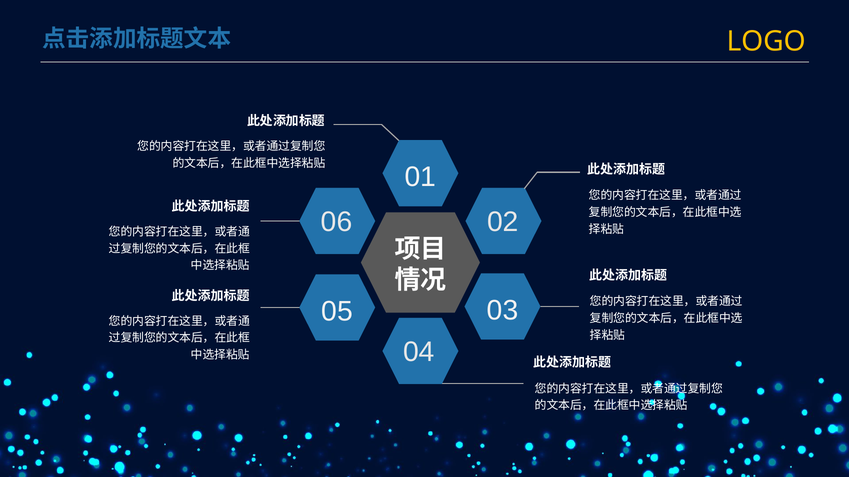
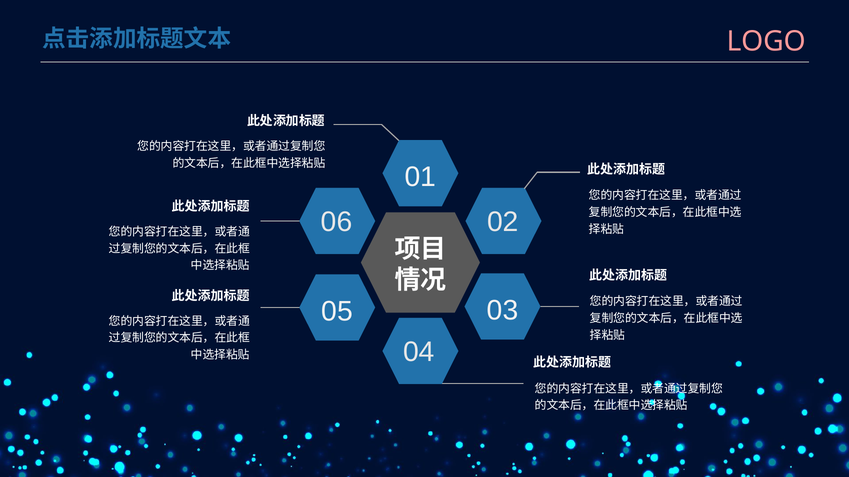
LOGO colour: yellow -> pink (766, 41)
